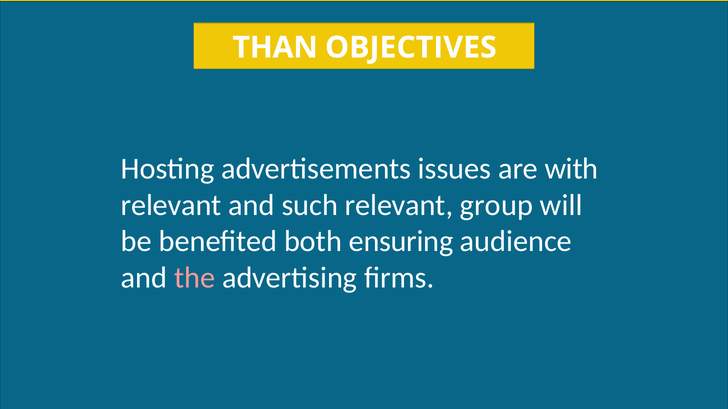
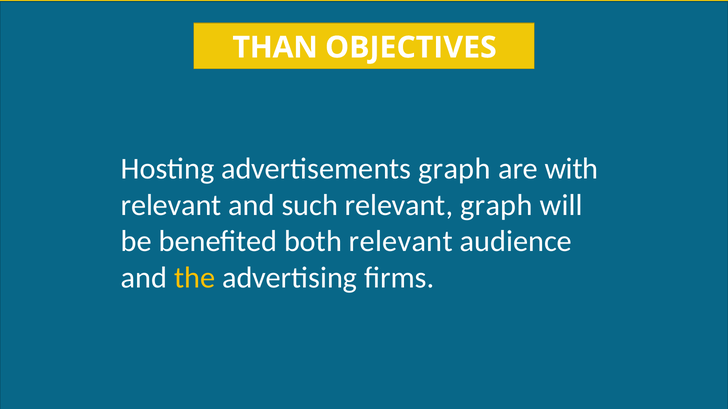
advertisements issues: issues -> graph (454, 169)
relevant group: group -> graph (496, 205)
both ensuring: ensuring -> relevant (401, 242)
the colour: pink -> yellow (195, 278)
